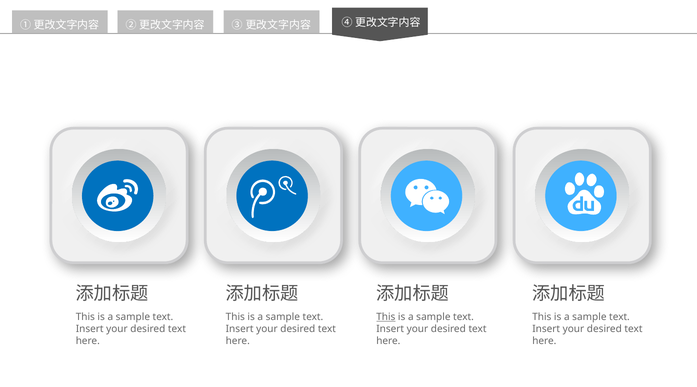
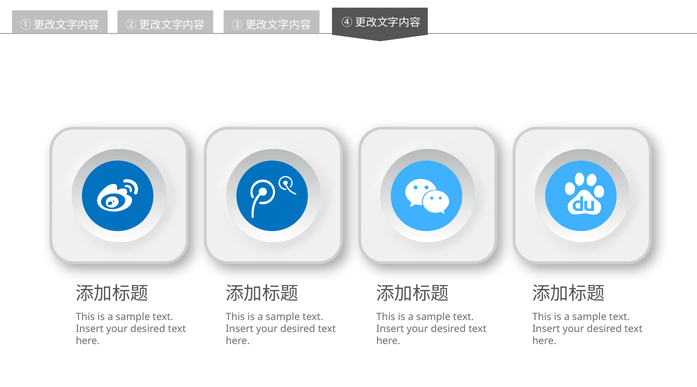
This underline: present -> none (386, 317)
